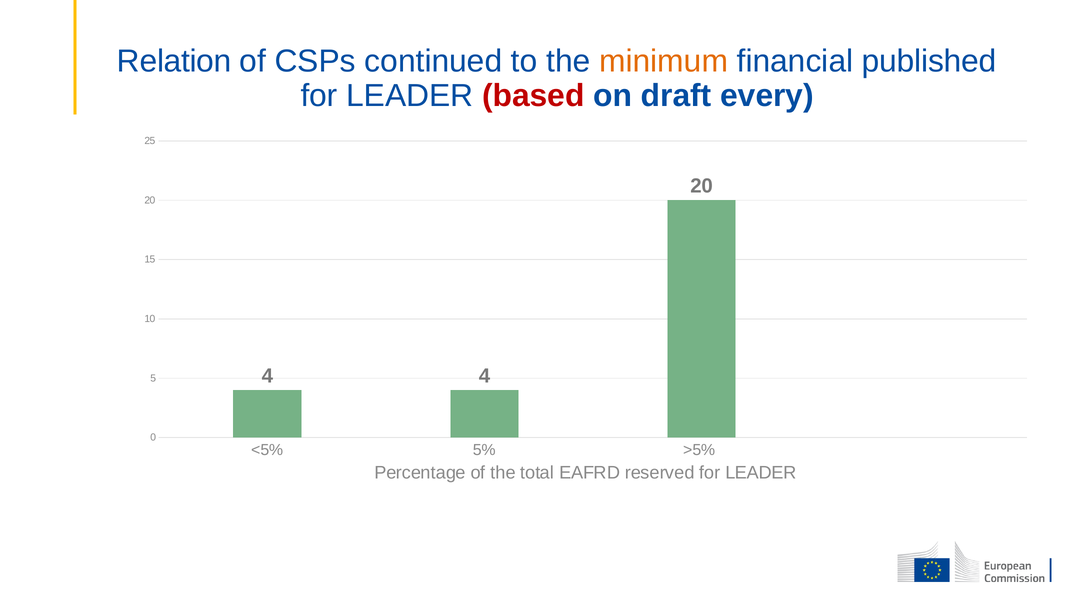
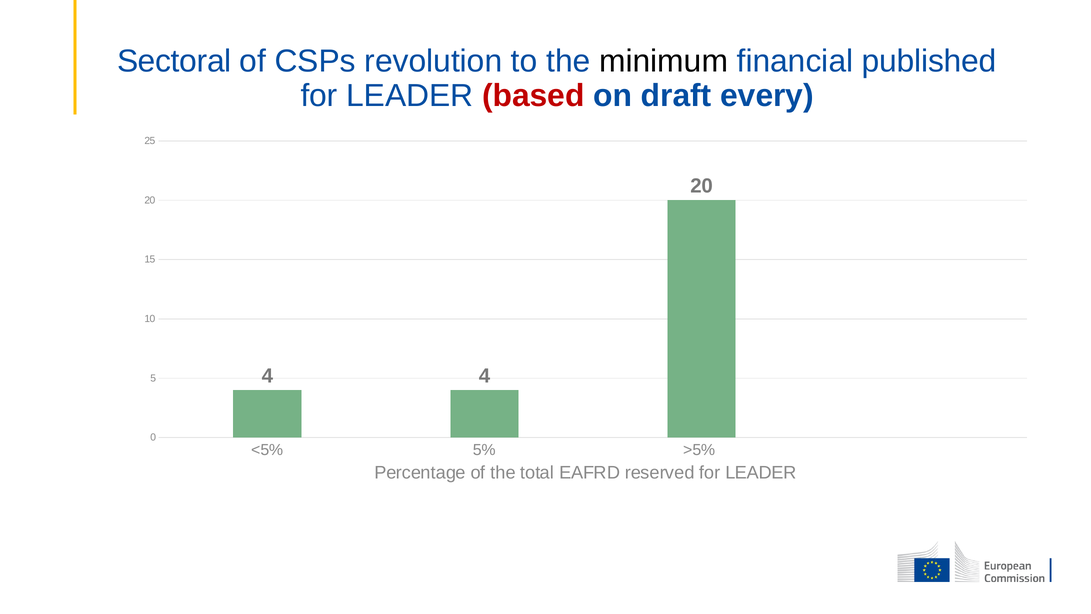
Relation: Relation -> Sectoral (174, 61)
continued: continued -> revolution (433, 61)
minimum colour: orange -> black (664, 61)
